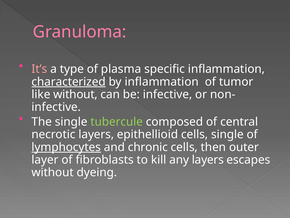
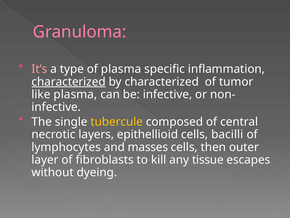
by inflammation: inflammation -> characterized (162, 82)
like without: without -> plasma (75, 94)
tubercule colour: light green -> yellow (117, 122)
cells single: single -> bacilli (227, 134)
lymphocytes underline: present -> none (66, 147)
chronic: chronic -> masses (148, 147)
any layers: layers -> tissue (208, 159)
